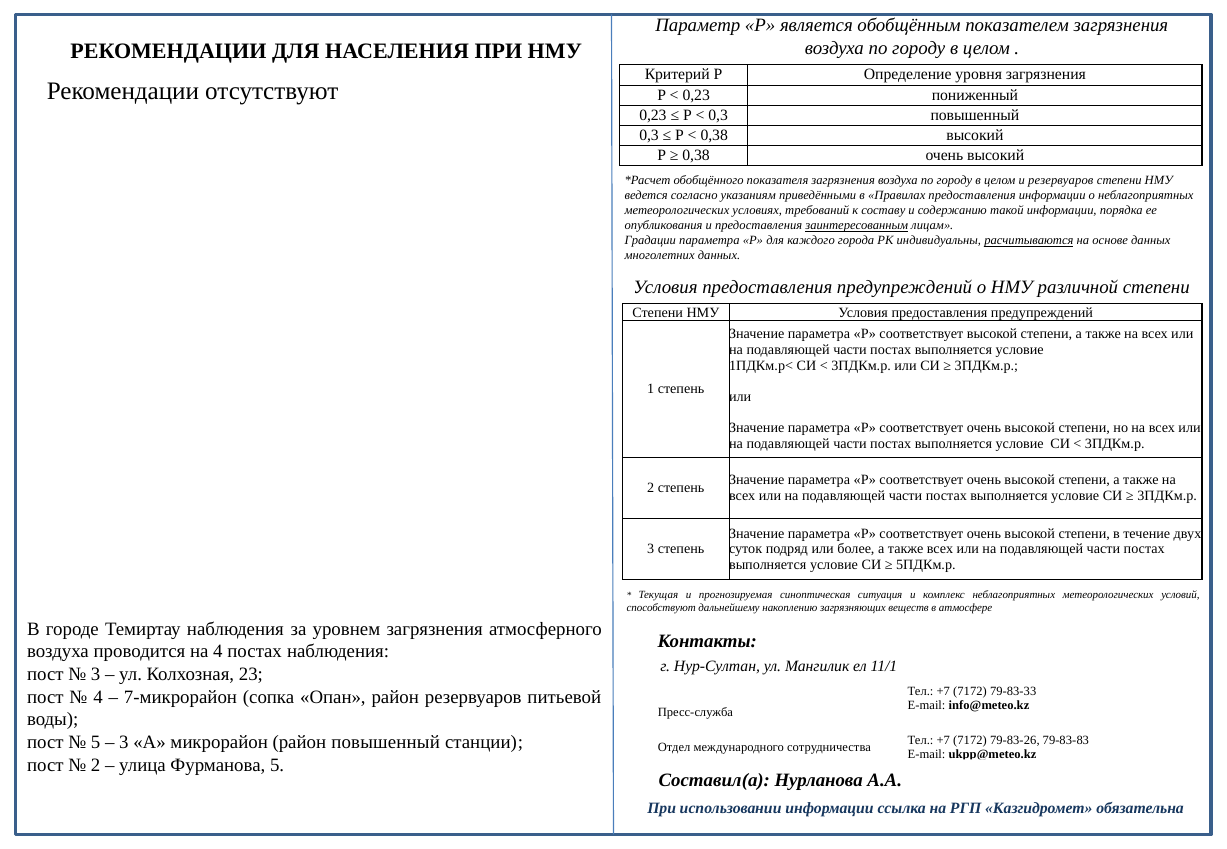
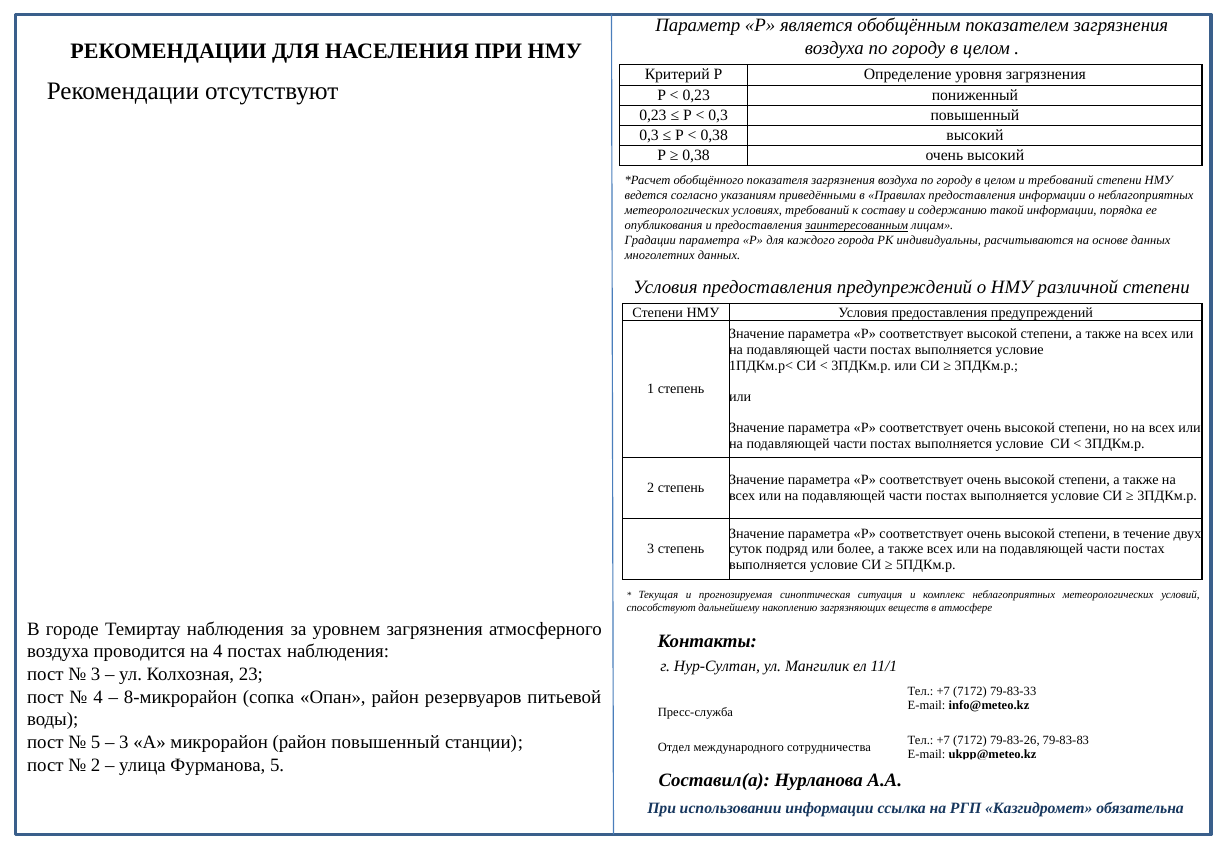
и резервуаров: резервуаров -> требований (1061, 181)
расчитываются underline: present -> none (1029, 241)
7-микрорайон: 7-микрорайон -> 8-микрорайон (181, 697)
